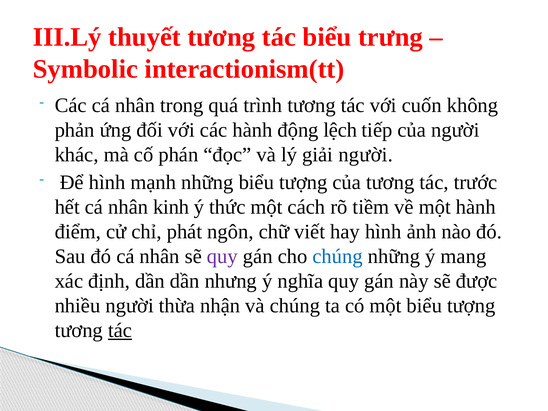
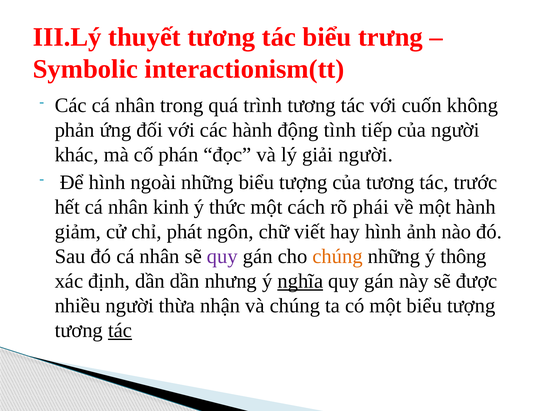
lệch: lệch -> tình (340, 130)
mạnh: mạnh -> ngoài (153, 182)
tiềm: tiềm -> phái (371, 207)
điểm: điểm -> giảm (78, 232)
chúng colour: blue -> orange (338, 256)
mang: mang -> thông (464, 256)
nghĩa underline: none -> present (300, 281)
